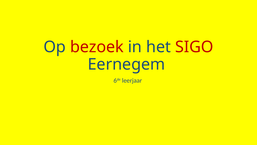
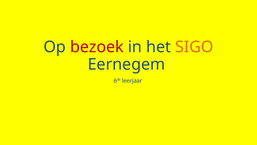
SIGO colour: red -> orange (194, 47)
